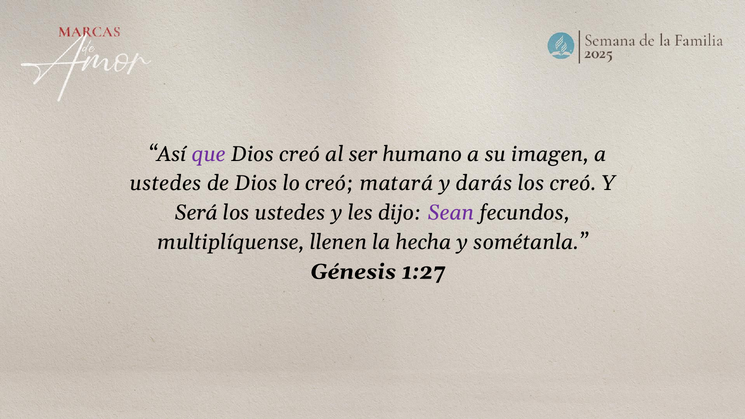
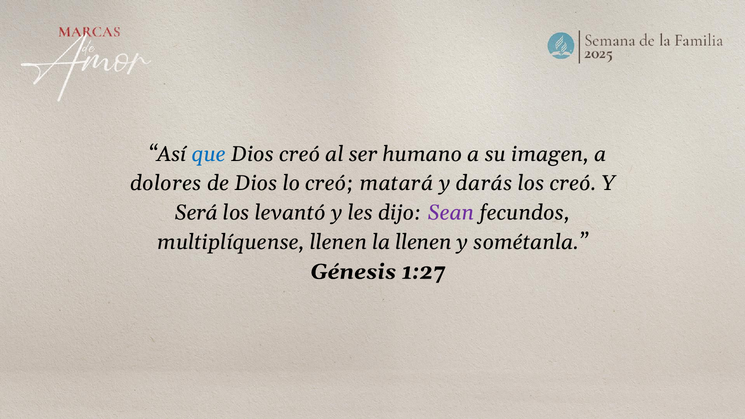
que colour: purple -> blue (209, 154)
ustedes: ustedes -> dolores (166, 183)
los ustedes: ustedes -> levantó (290, 213)
la hecha: hecha -> llenen (424, 242)
